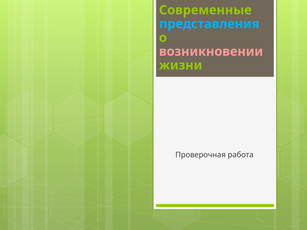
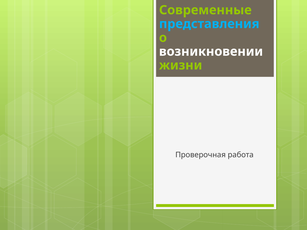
возникновении colour: pink -> white (211, 52)
